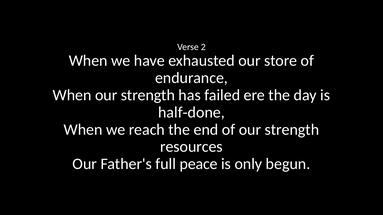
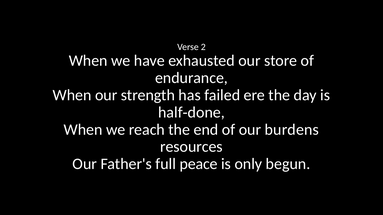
of our strength: strength -> burdens (292, 130)
